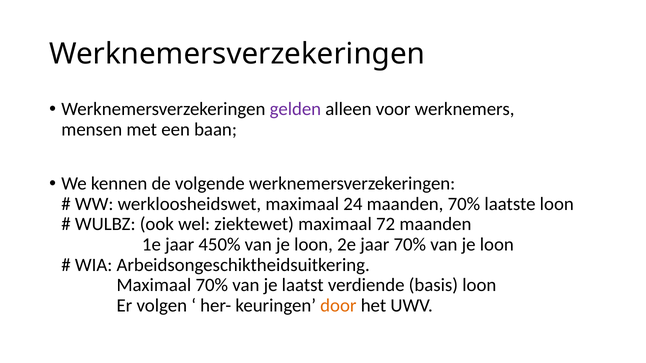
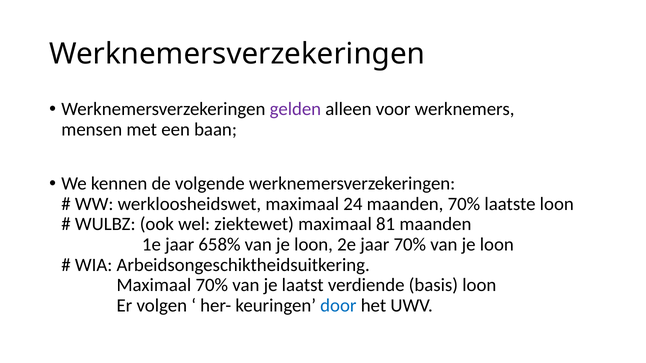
72: 72 -> 81 (386, 224)
450%: 450% -> 658% (219, 245)
door colour: orange -> blue (338, 306)
